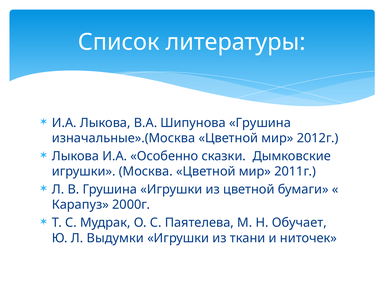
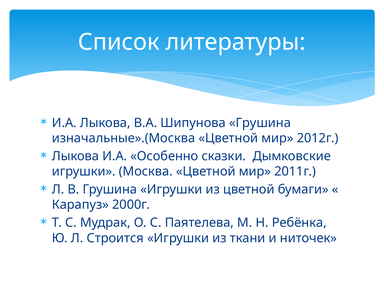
Обучает: Обучает -> Ребёнка (299, 223)
Выдумки: Выдумки -> Строится (115, 238)
